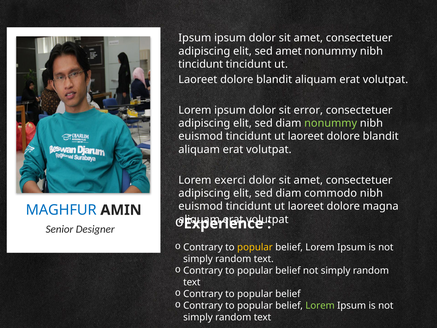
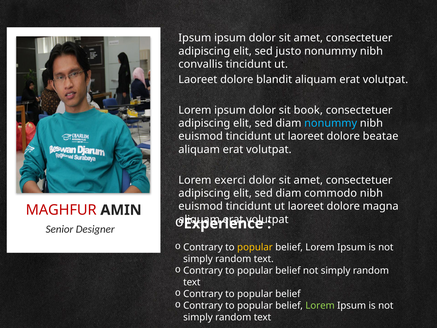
sed amet: amet -> justo (288, 51)
tincidunt: tincidunt -> convallis (201, 64)
error: error -> book (308, 110)
nonummy colour: light green -> light blue (331, 123)
blandit: blandit -> beatae (381, 136)
MAGHFUR colour: blue -> red (61, 210)
